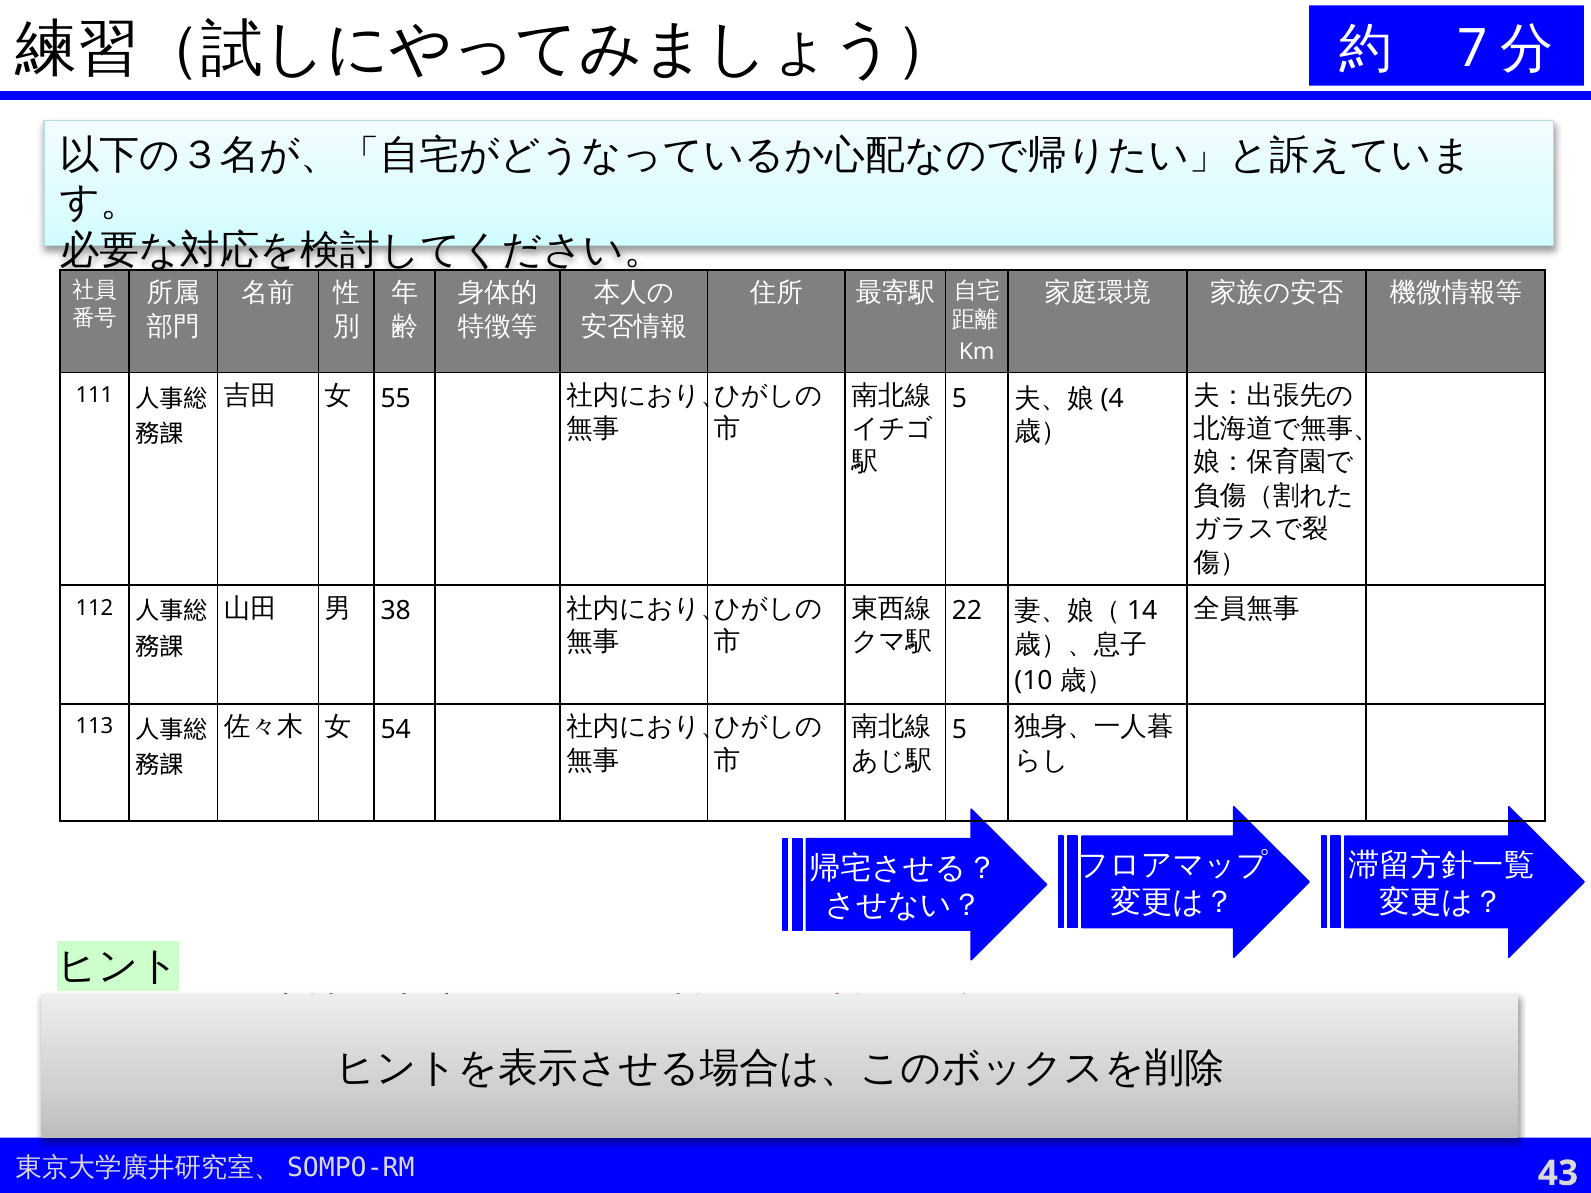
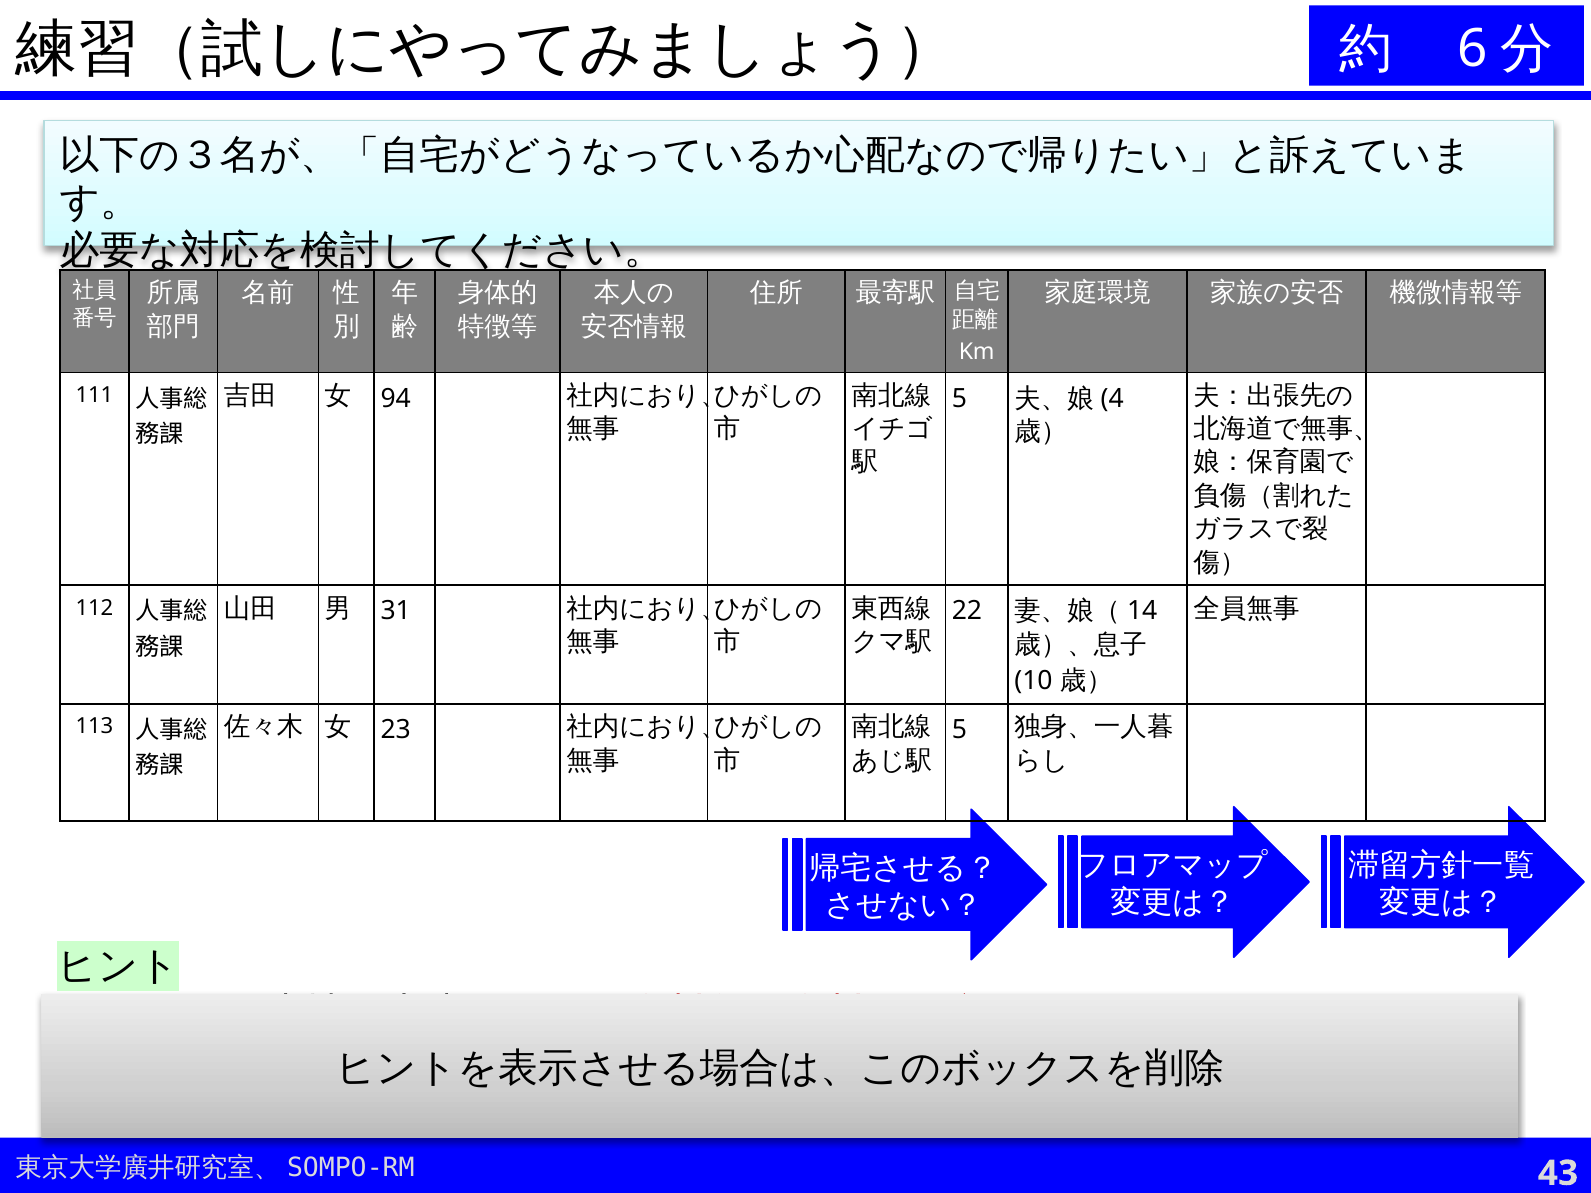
7: 7 -> 6 (1473, 49)
55: 55 -> 94 (396, 398)
38: 38 -> 31 (396, 611)
54: 54 -> 23 (396, 730)
